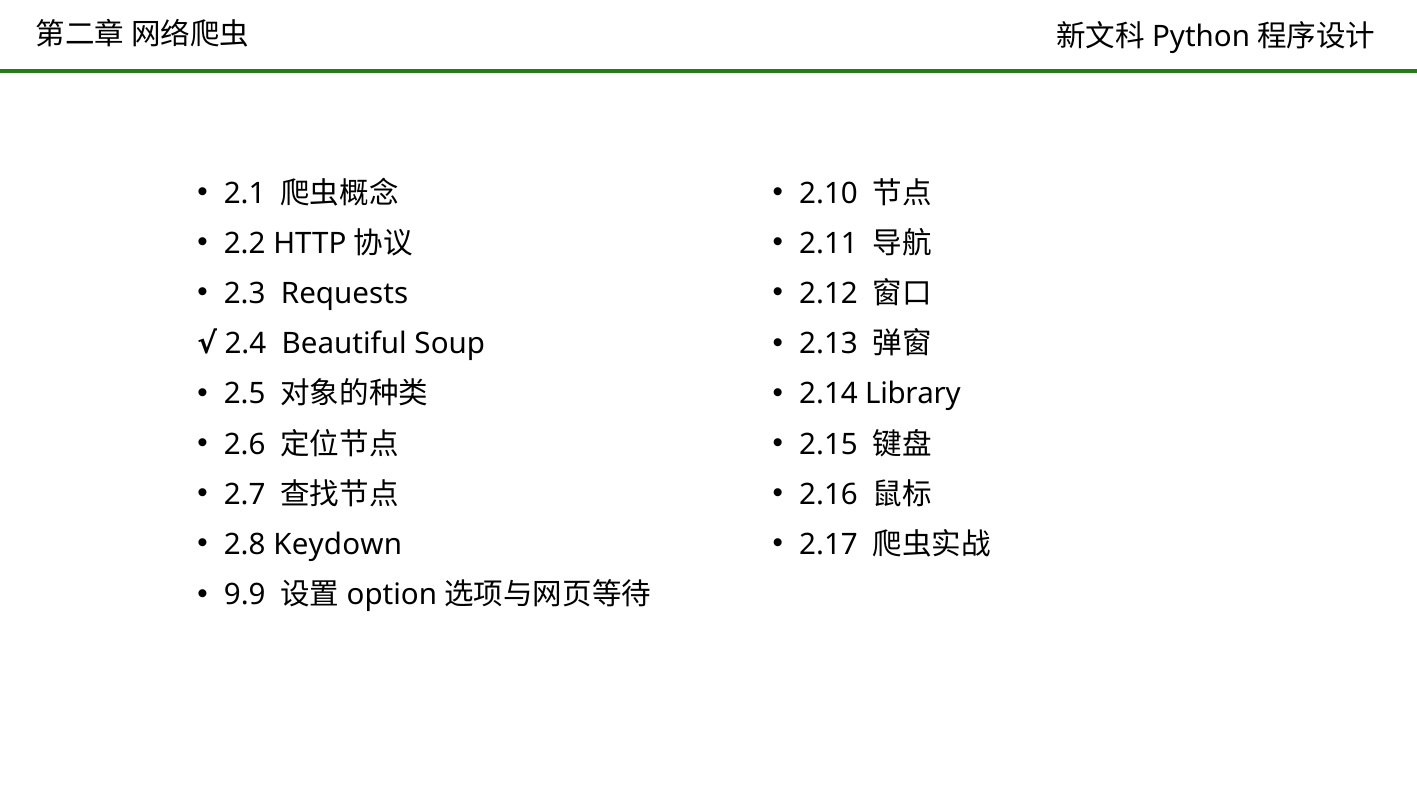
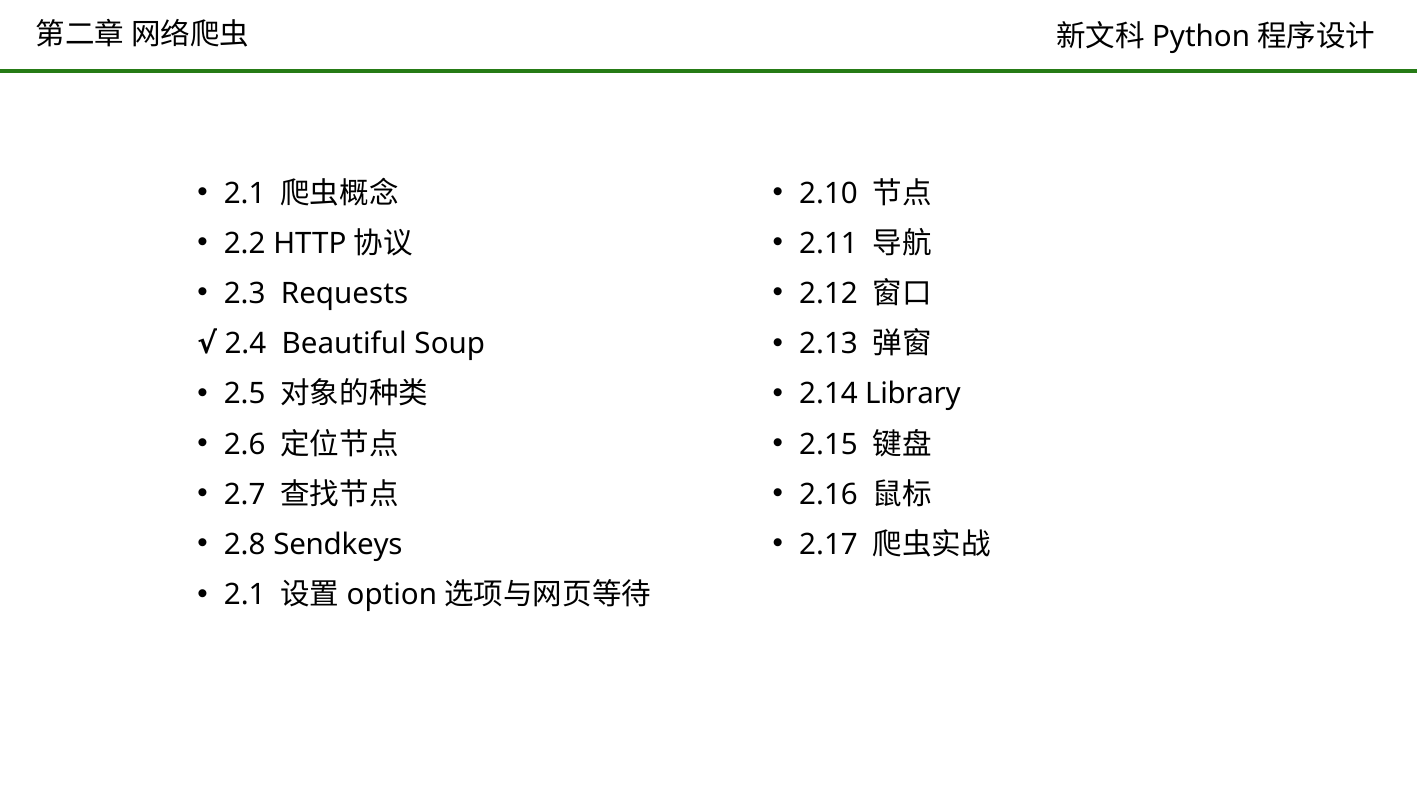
Keydown: Keydown -> Sendkeys (338, 545)
9.9: 9.9 -> 2.1 (245, 595)
